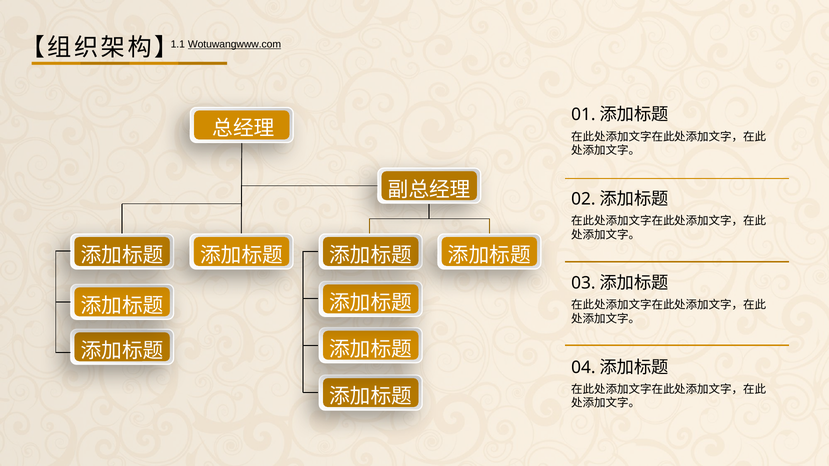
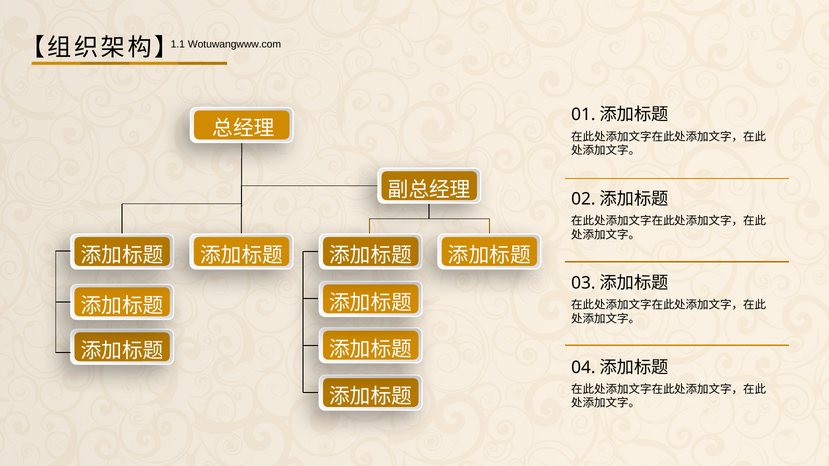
Wotuwangwww.com underline: present -> none (235, 44)
